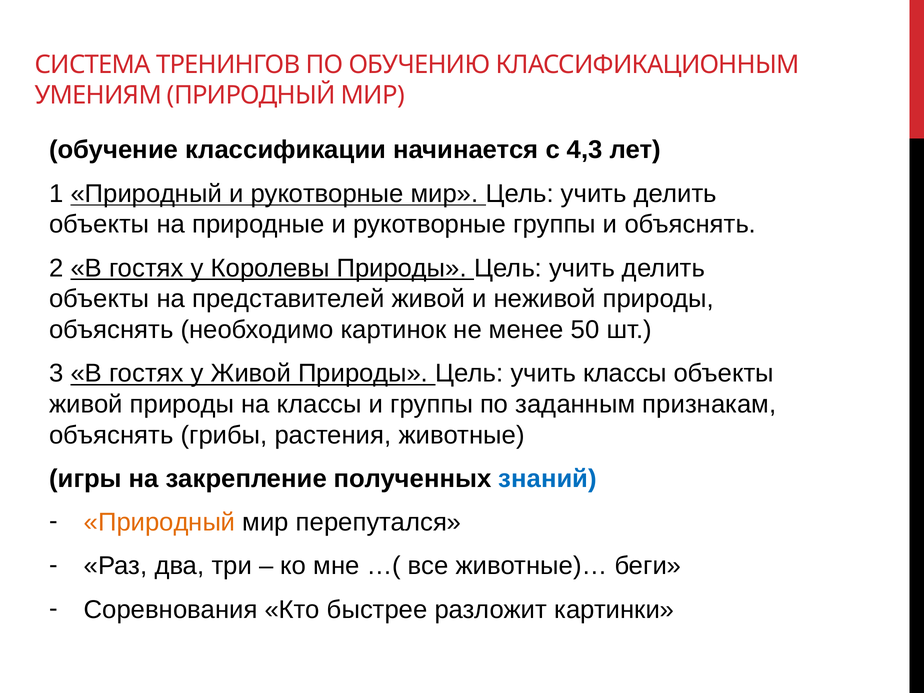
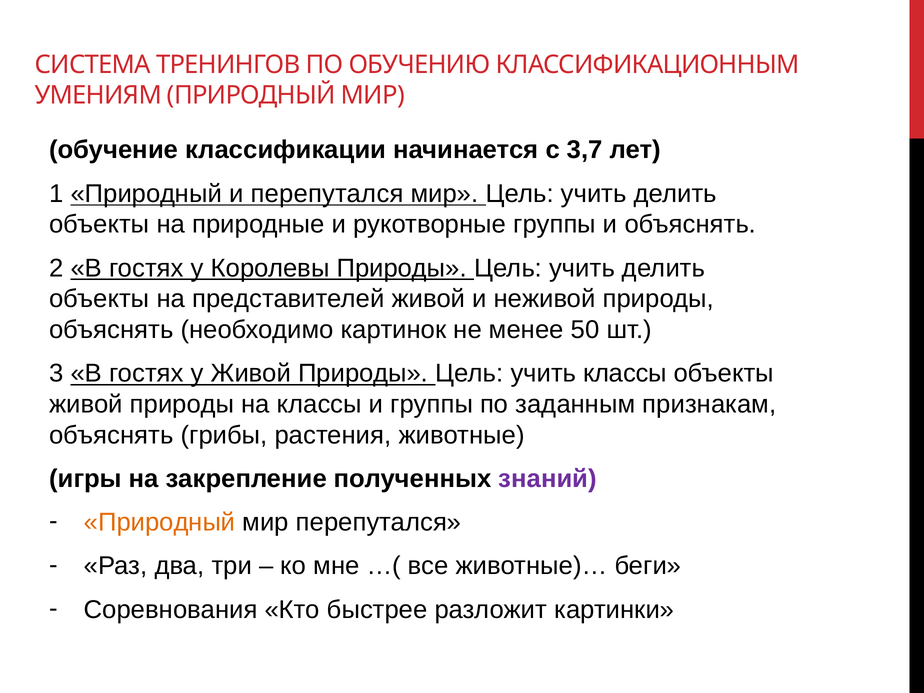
4,3: 4,3 -> 3,7 (585, 150)
Природный и рукотворные: рукотворные -> перепутался (327, 194)
знаний colour: blue -> purple (548, 479)
